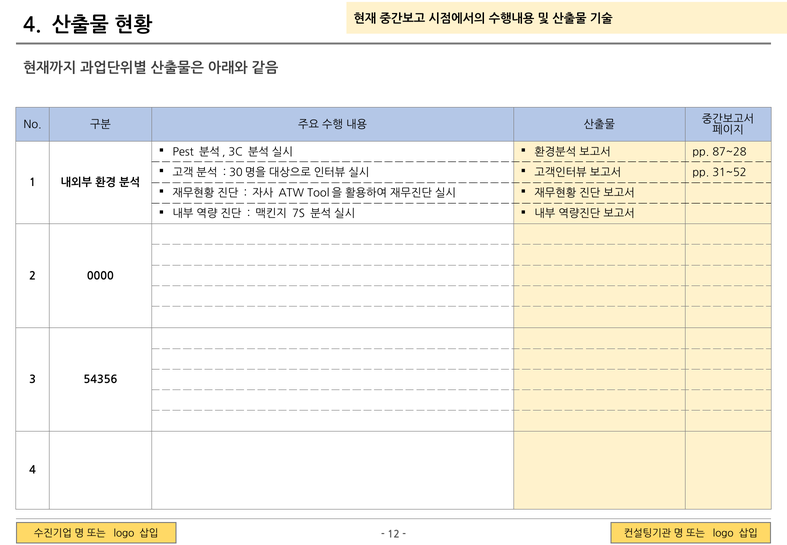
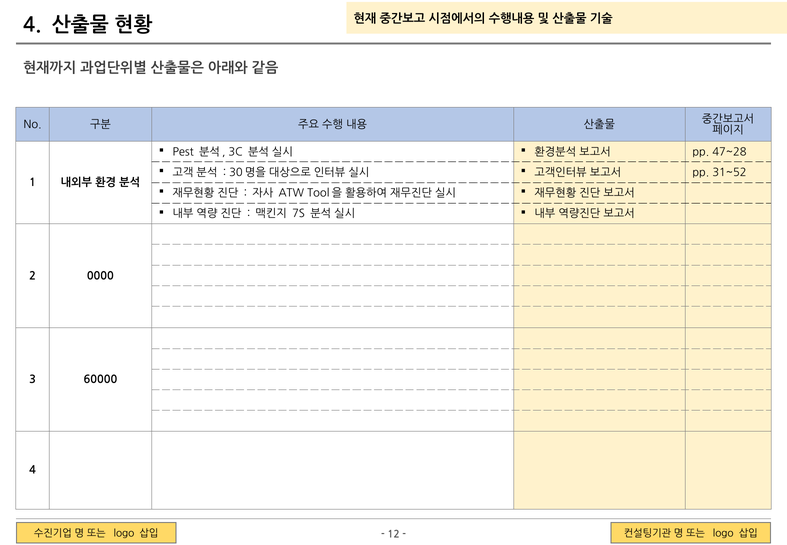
87~28: 87~28 -> 47~28 (729, 152)
54356: 54356 -> 60000 (100, 380)
